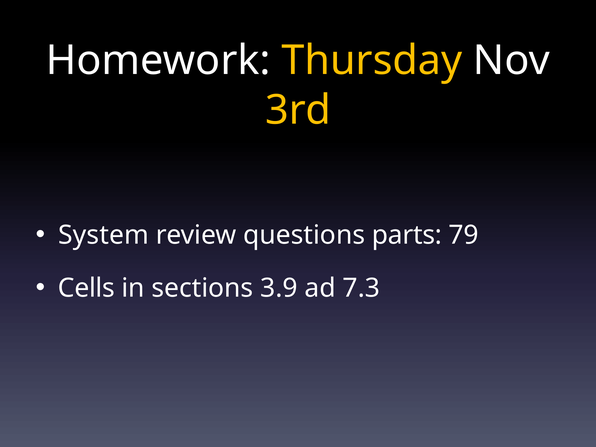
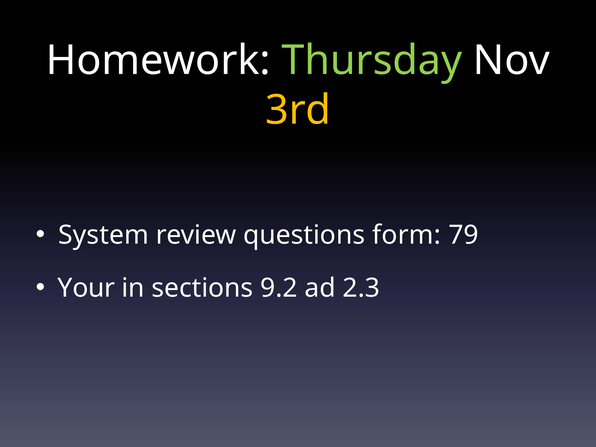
Thursday colour: yellow -> light green (372, 61)
parts: parts -> form (407, 235)
Cells: Cells -> Your (86, 288)
3.9: 3.9 -> 9.2 (279, 288)
7.3: 7.3 -> 2.3 (361, 288)
